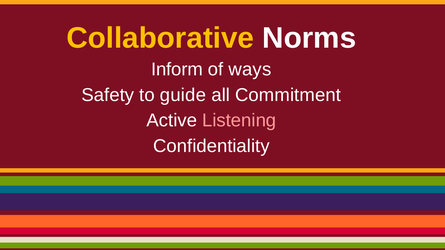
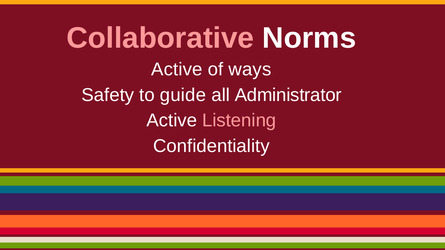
Collaborative colour: yellow -> pink (160, 38)
Inform: Inform -> Active (177, 69)
Commitment: Commitment -> Administrator (288, 95)
